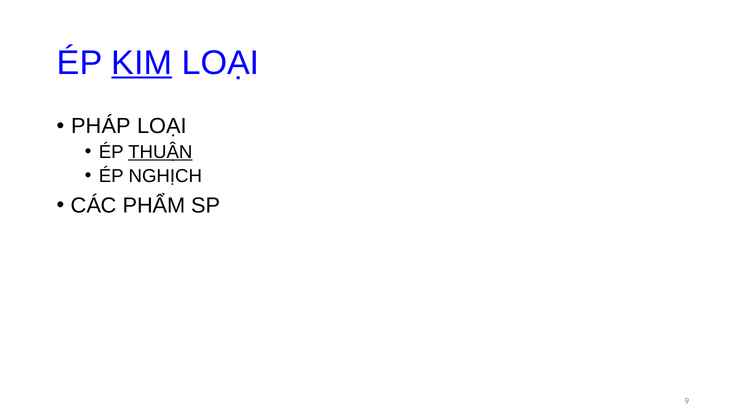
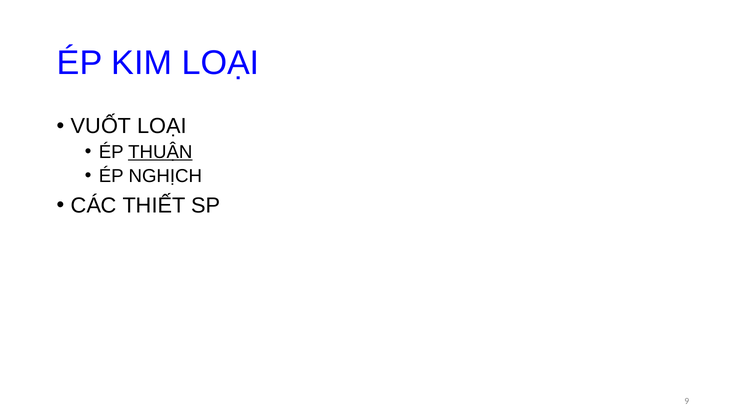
KIM underline: present -> none (142, 63)
PHÁP: PHÁP -> VUỐT (101, 126)
PHẨM: PHẨM -> THIẾT (154, 205)
